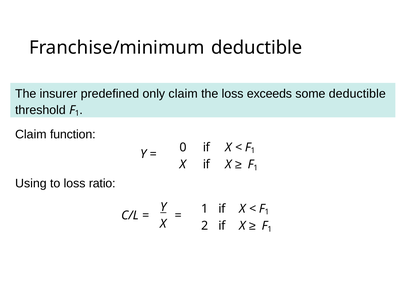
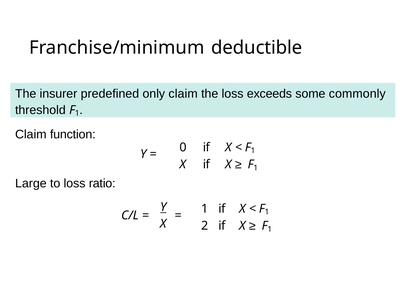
some deductible: deductible -> commonly (357, 94)
Using: Using -> Large (31, 183)
